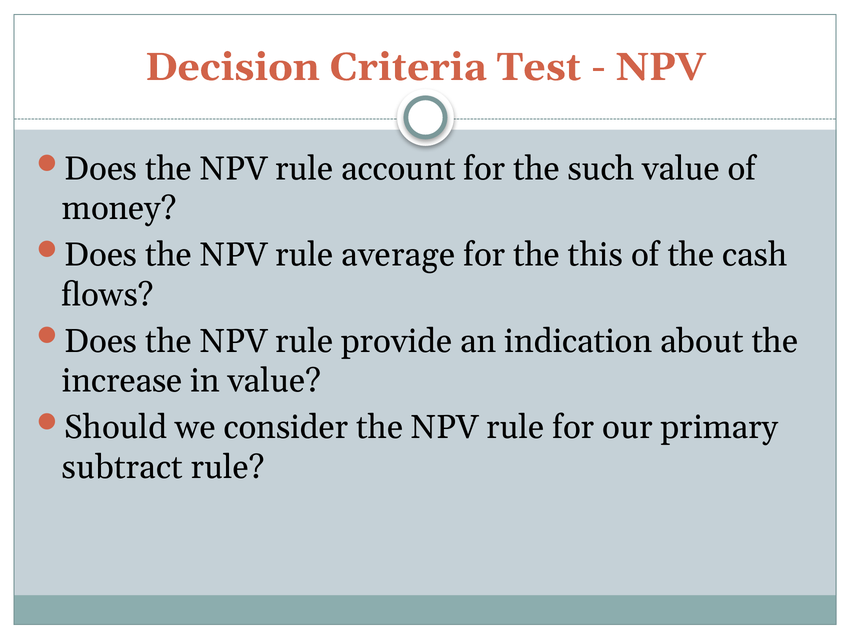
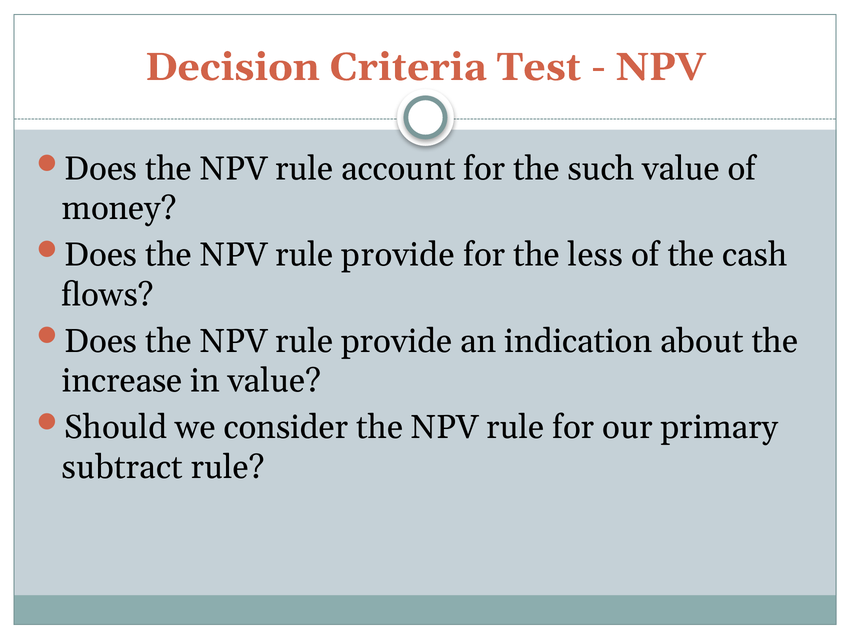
average: average -> provide (398, 255)
this: this -> less (595, 255)
